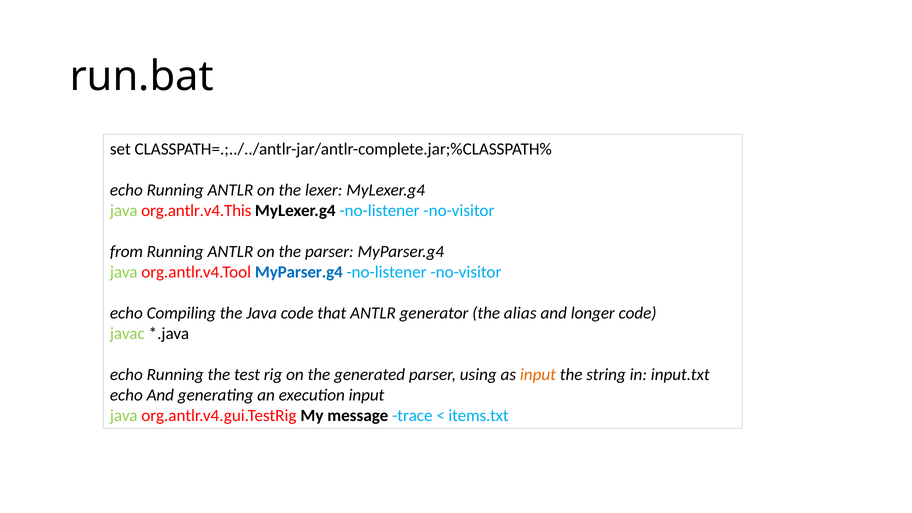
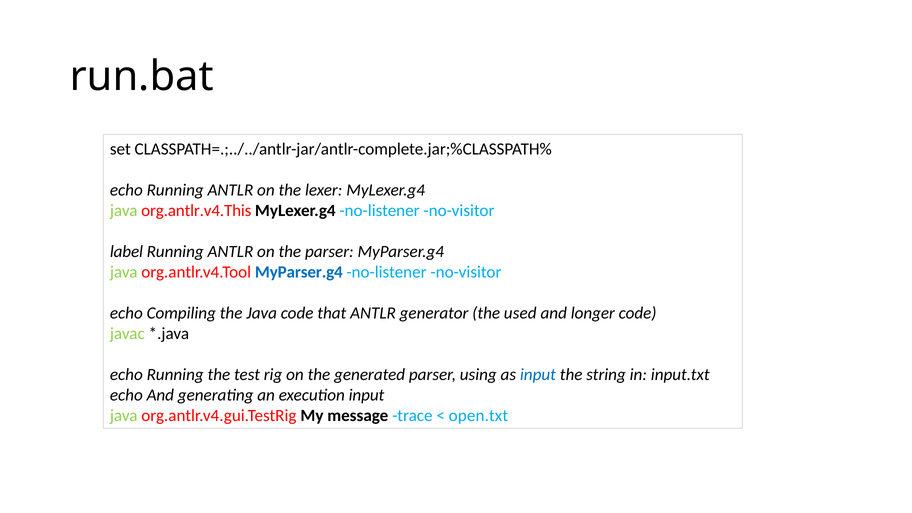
from: from -> label (126, 252)
alias: alias -> used (520, 313)
input colour: orange -> blue (538, 375)
items.txt: items.txt -> open.txt (478, 416)
